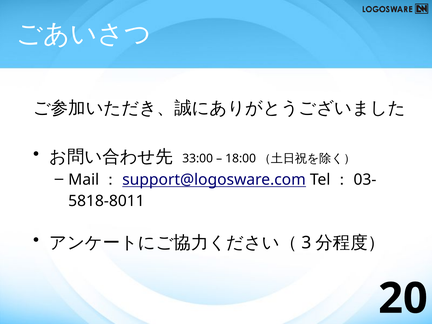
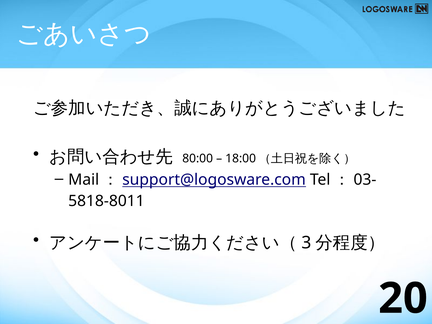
33:00: 33:00 -> 80:00 (198, 159)
